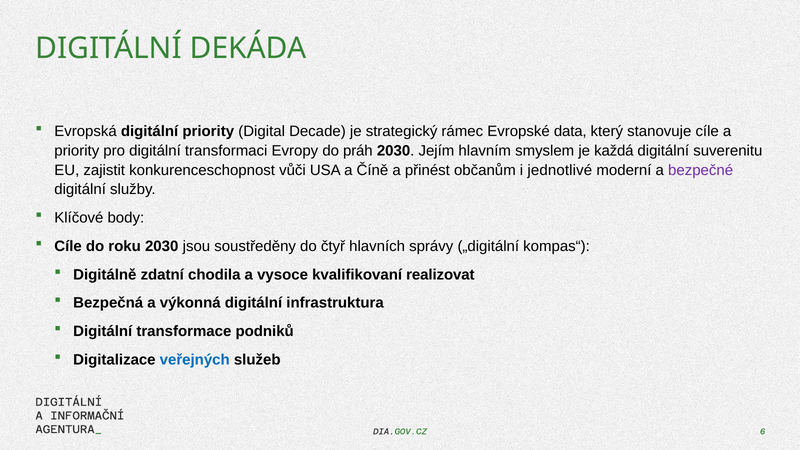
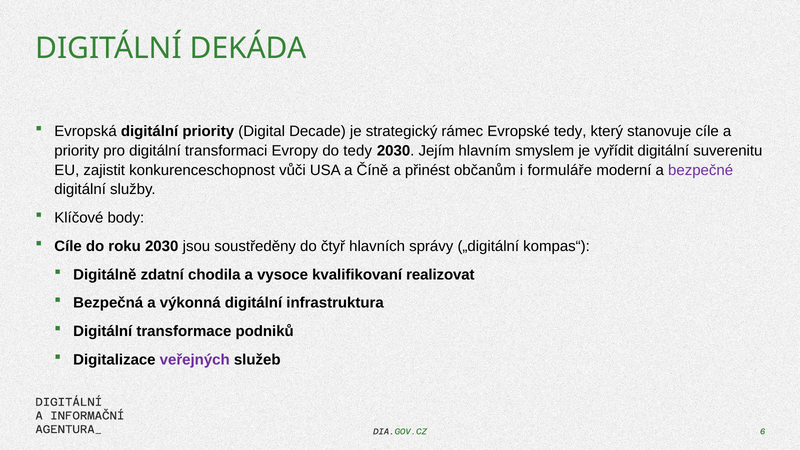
Evropské data: data -> tedy (570, 131)
do práh: práh -> tedy (358, 151)
každá: každá -> vyřídit (614, 151)
jednotlivé: jednotlivé -> formuláře (560, 170)
veřejných colour: blue -> purple (195, 360)
